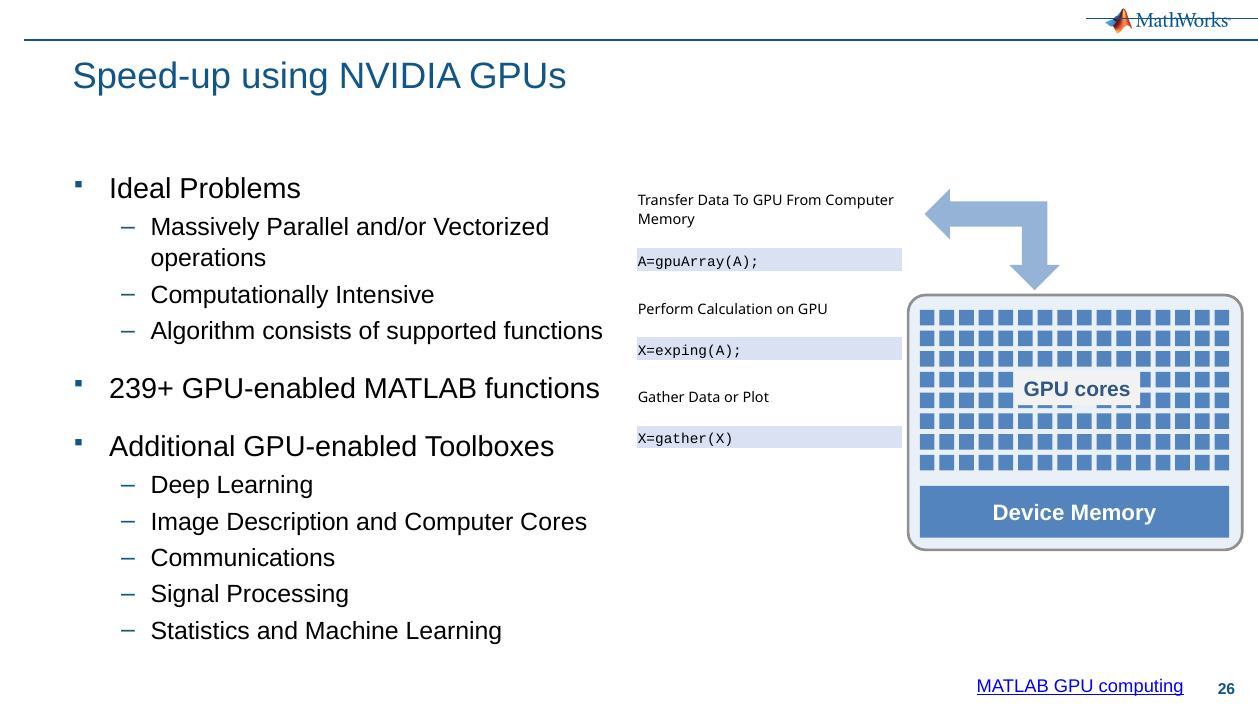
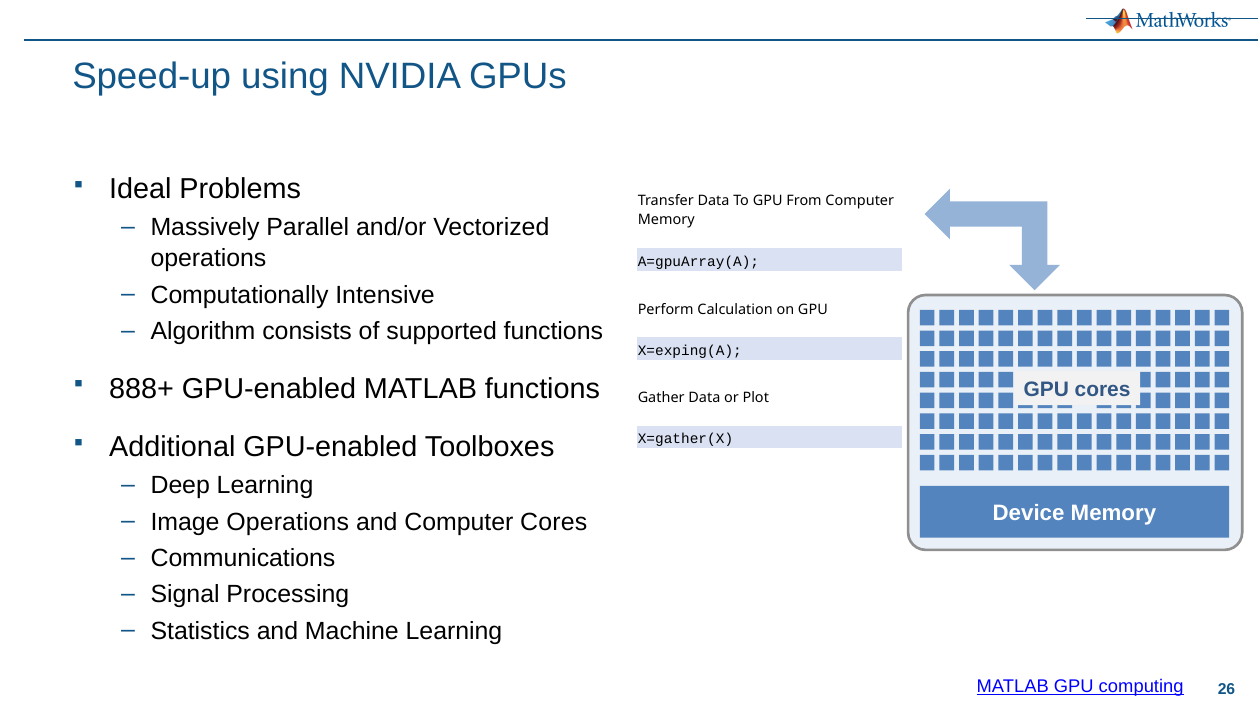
239+: 239+ -> 888+ (142, 389)
Image Description: Description -> Operations (288, 522)
